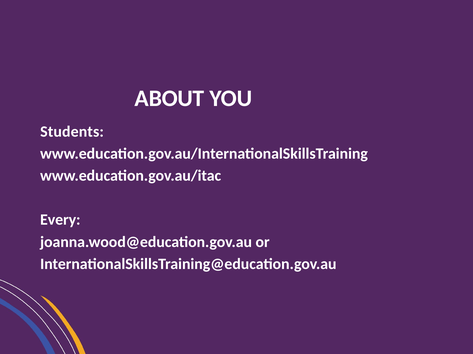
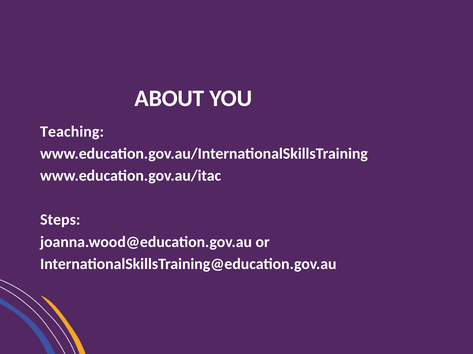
Students: Students -> Teaching (72, 132)
Every: Every -> Steps (60, 220)
